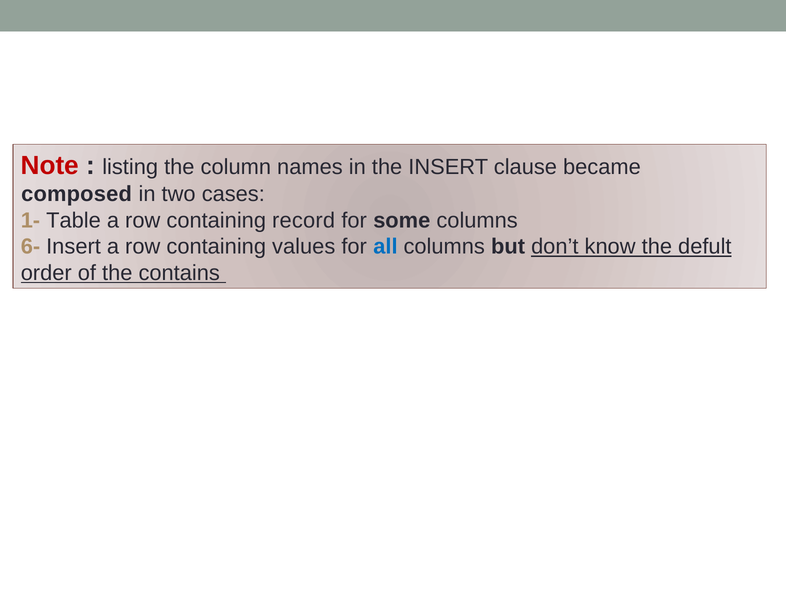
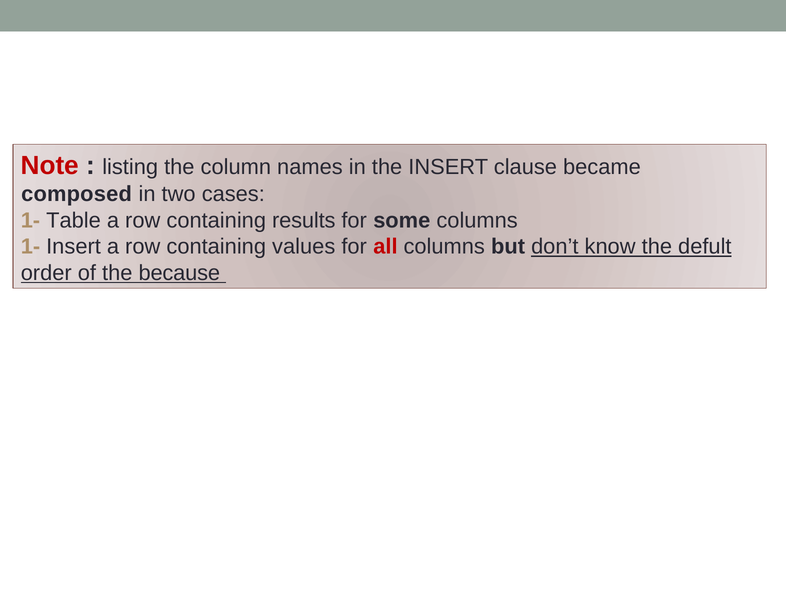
record: record -> results (304, 220)
6-: 6- -> 1- (30, 246)
all colour: blue -> red (385, 246)
contains: contains -> because (179, 273)
